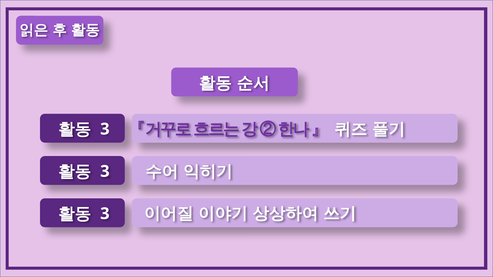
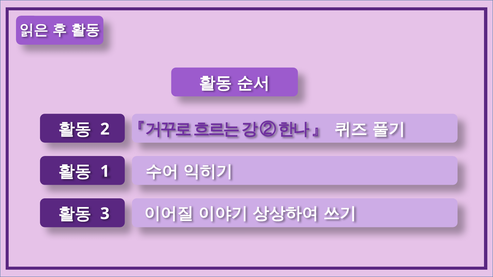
3: 3 -> 2 (105, 129)
3: 3 -> 1 (105, 172)
